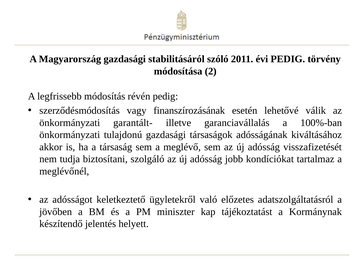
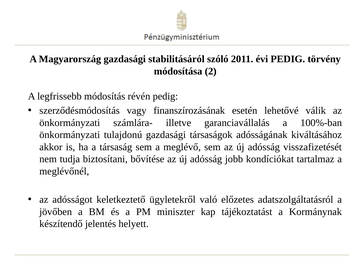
garantált-: garantált- -> számlára- (133, 123)
szolgáló: szolgáló -> bővítése (147, 159)
